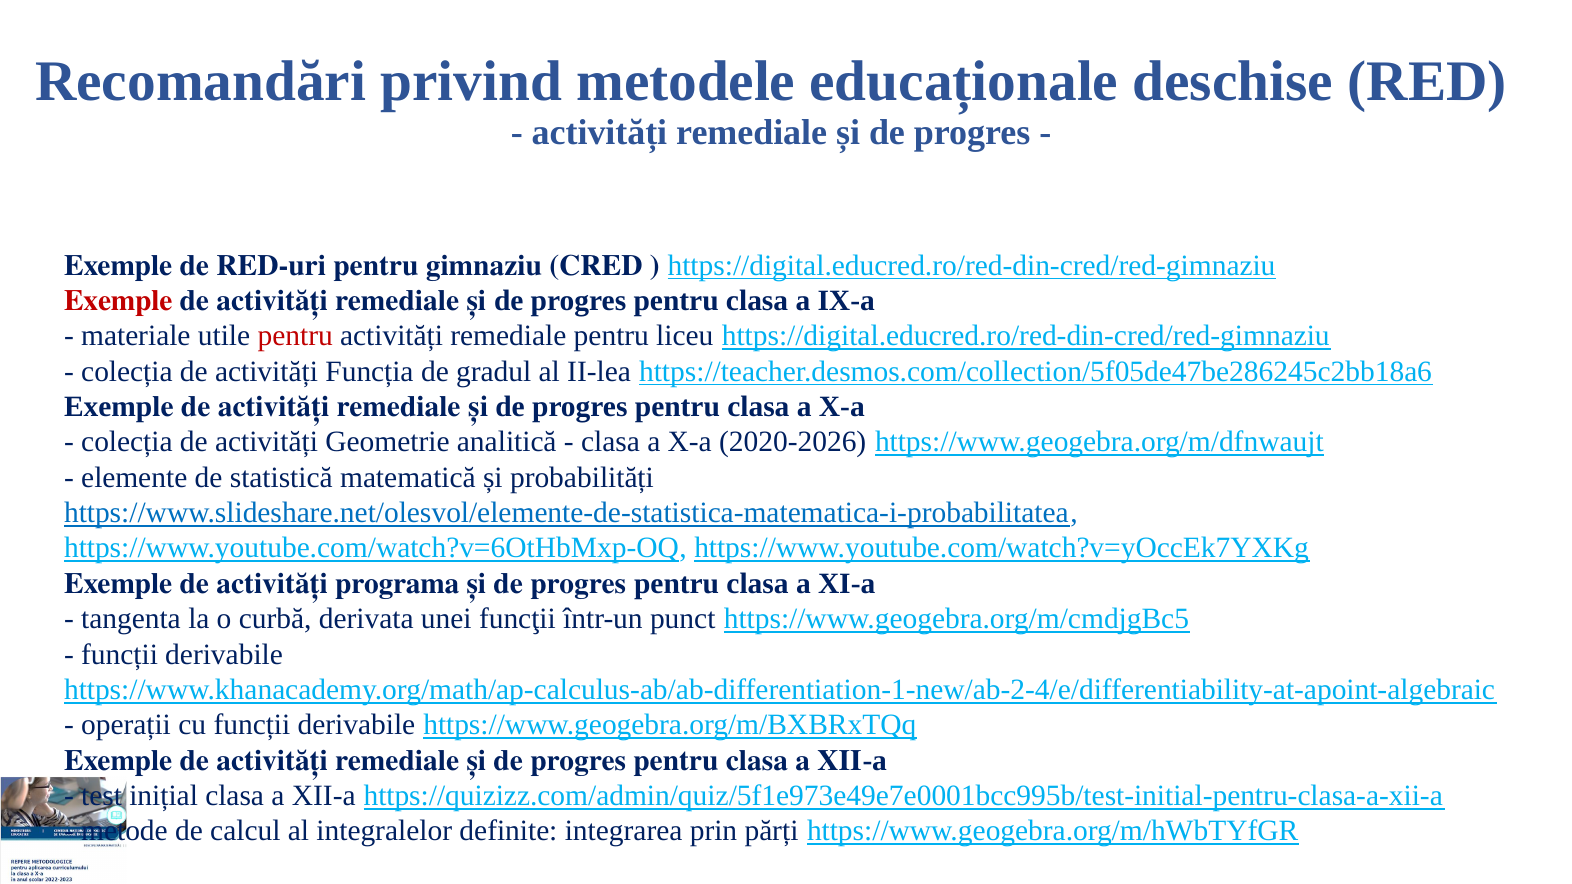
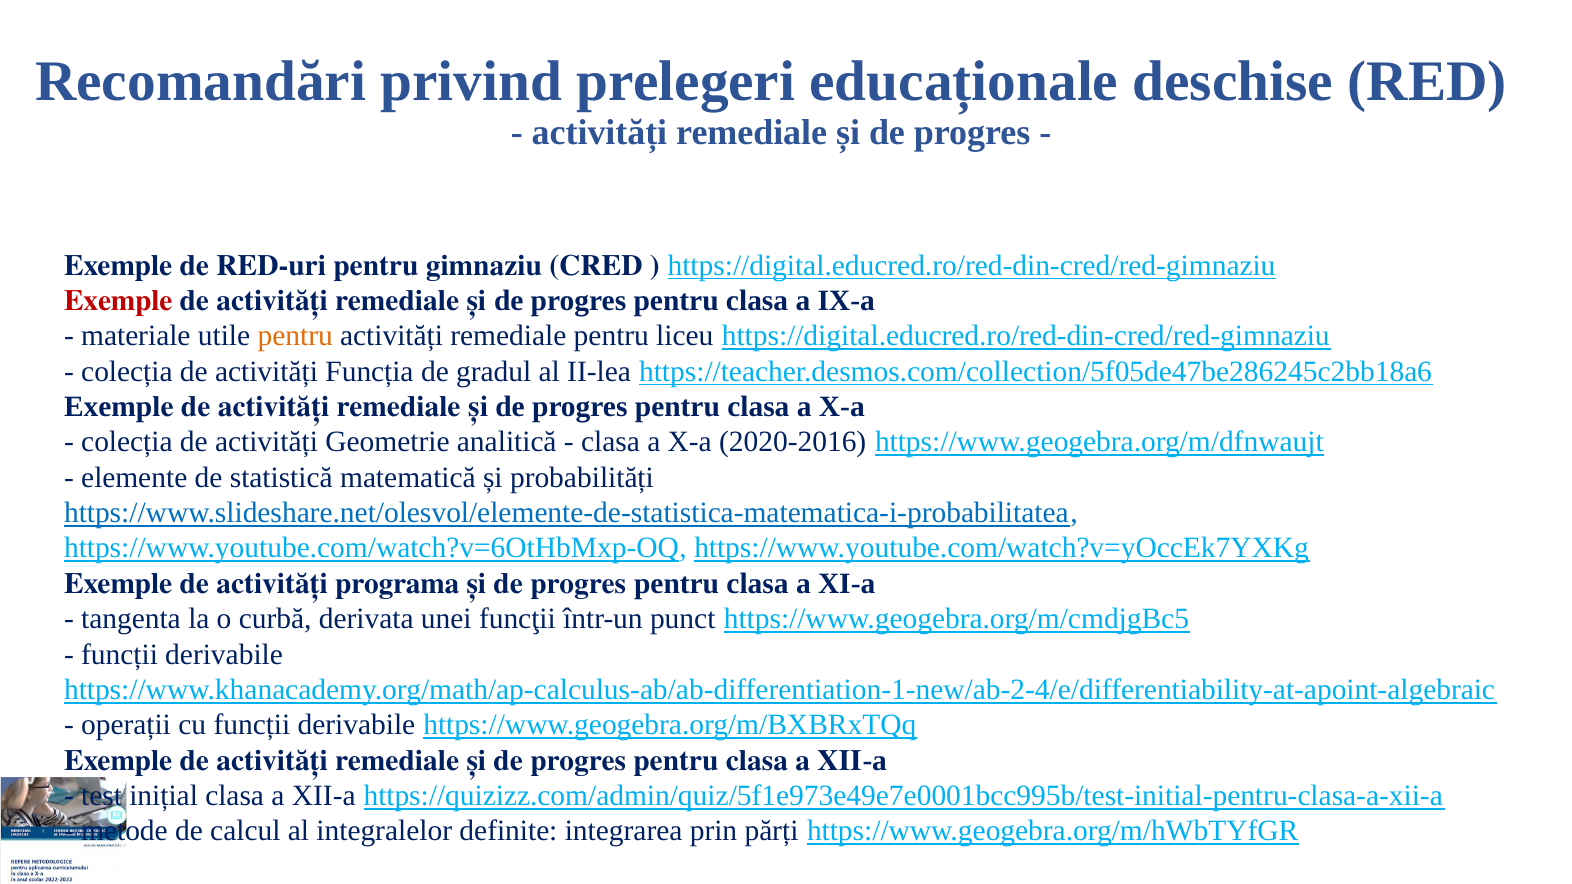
metodele: metodele -> prelegeri (686, 82)
pentru colour: red -> orange (295, 336)
2020-2026: 2020-2026 -> 2020-2016 (793, 442)
